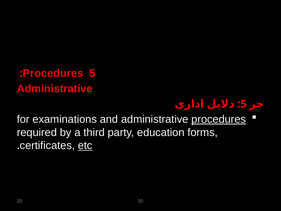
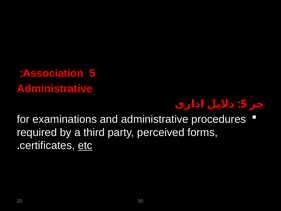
Procedures: Procedures -> Association (53, 73)
procedures underline: present -> none (219, 119)
education: education -> perceived (161, 132)
